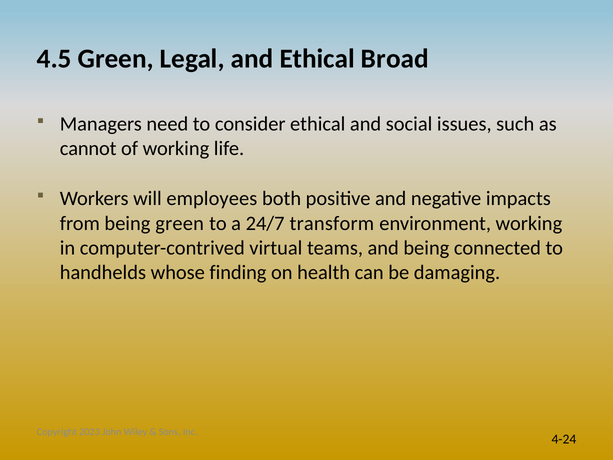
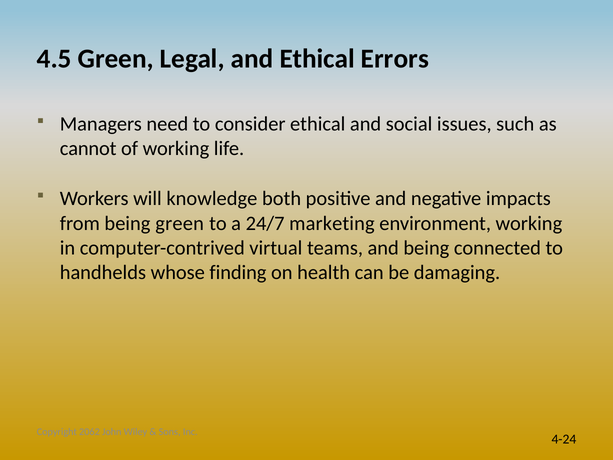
Broad: Broad -> Errors (395, 59)
employees: employees -> knowledge (212, 199)
transform: transform -> marketing (332, 223)
2023: 2023 -> 2062 (89, 432)
